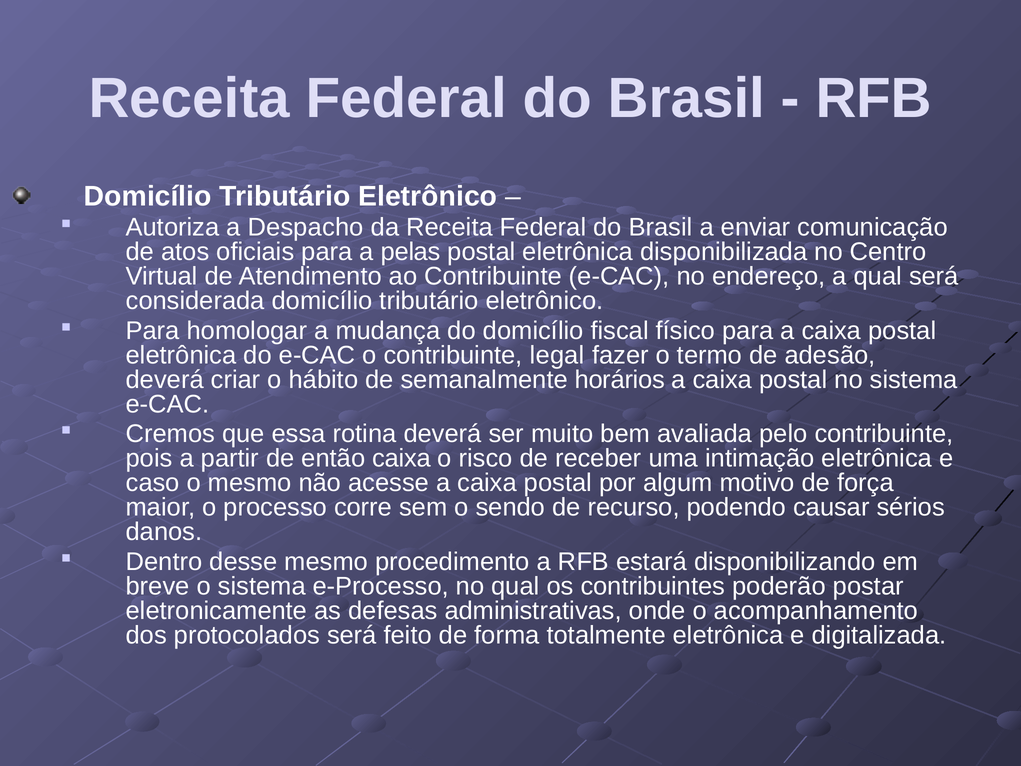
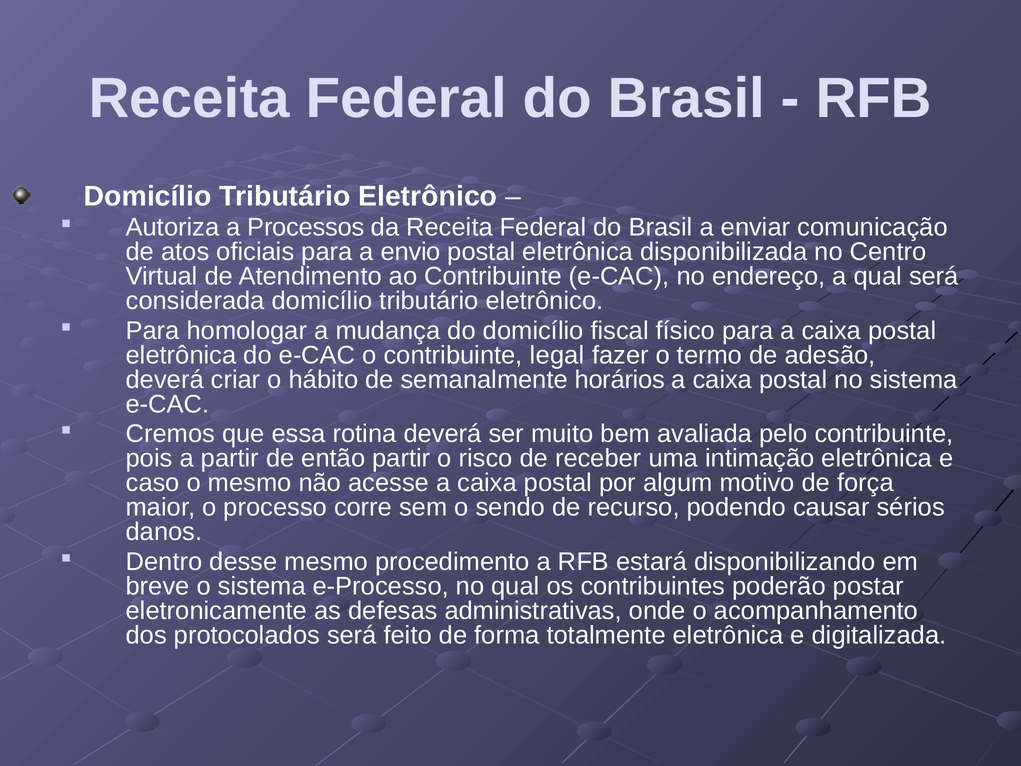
Despacho: Despacho -> Processos (306, 227)
pelas: pelas -> envio (411, 252)
então caixa: caixa -> partir (401, 458)
